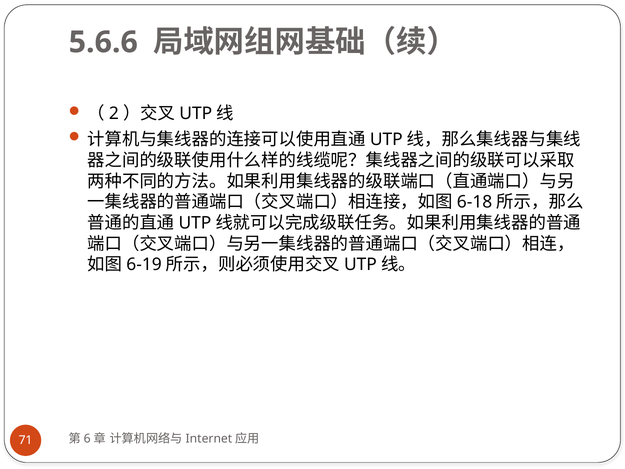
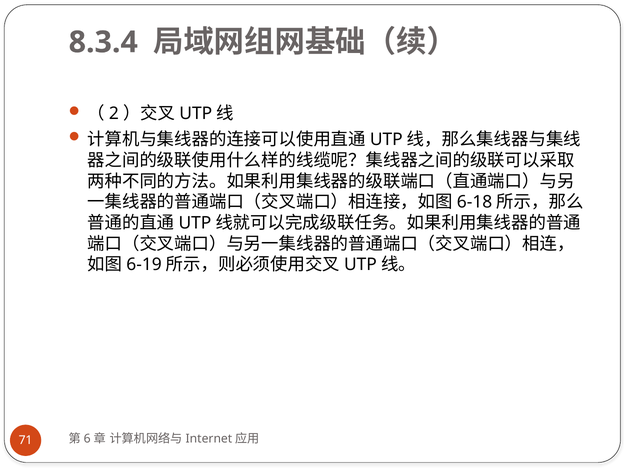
5.6.6: 5.6.6 -> 8.3.4 (103, 42)
